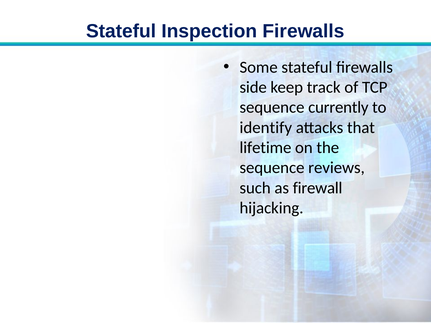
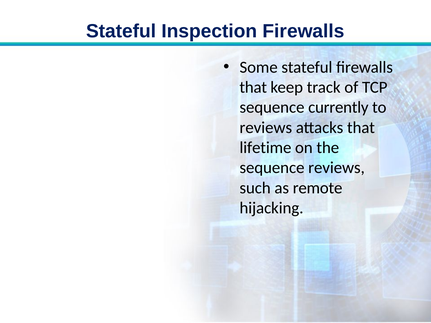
side: side -> that (253, 87)
identify: identify -> reviews (266, 128)
firewall: firewall -> remote (318, 188)
